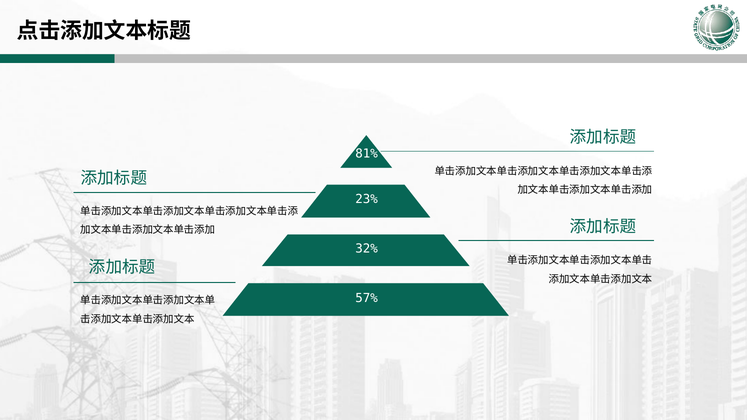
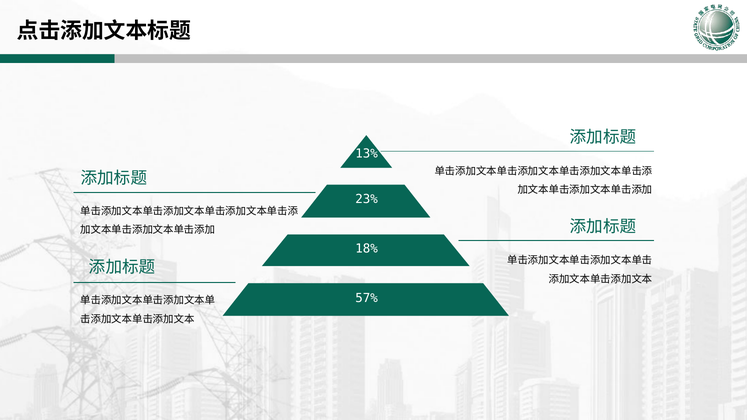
81%: 81% -> 13% (367, 154)
32%: 32% -> 18% (367, 249)
